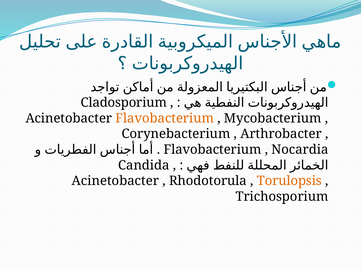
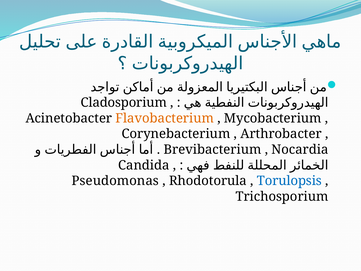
Flavobacterium: Flavobacterium -> Brevibacterium (213, 149)
Acinetobacter: Acinetobacter -> Pseudomonas (115, 181)
Torulopsis colour: orange -> blue (289, 181)
